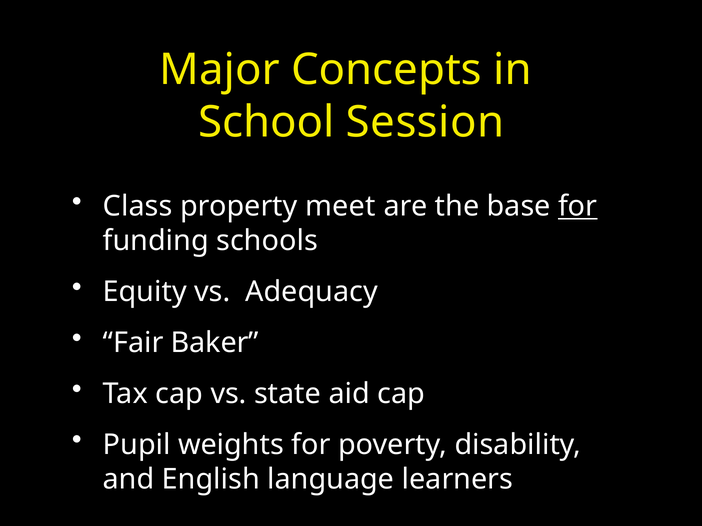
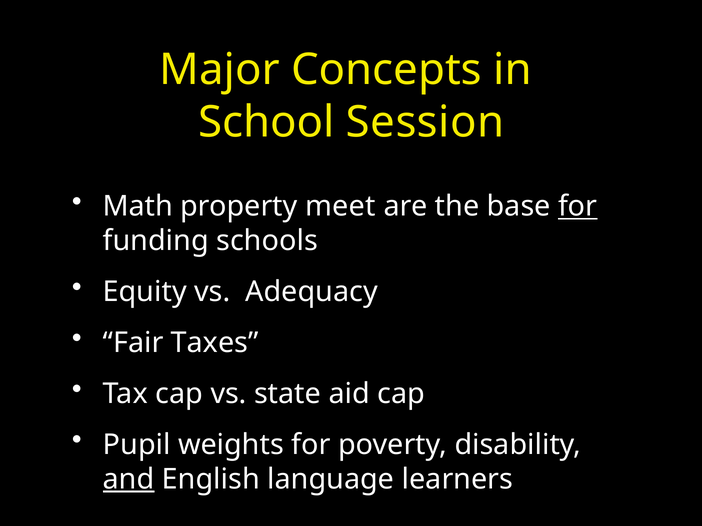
Class: Class -> Math (138, 206)
Baker: Baker -> Taxes (215, 343)
and underline: none -> present (129, 480)
